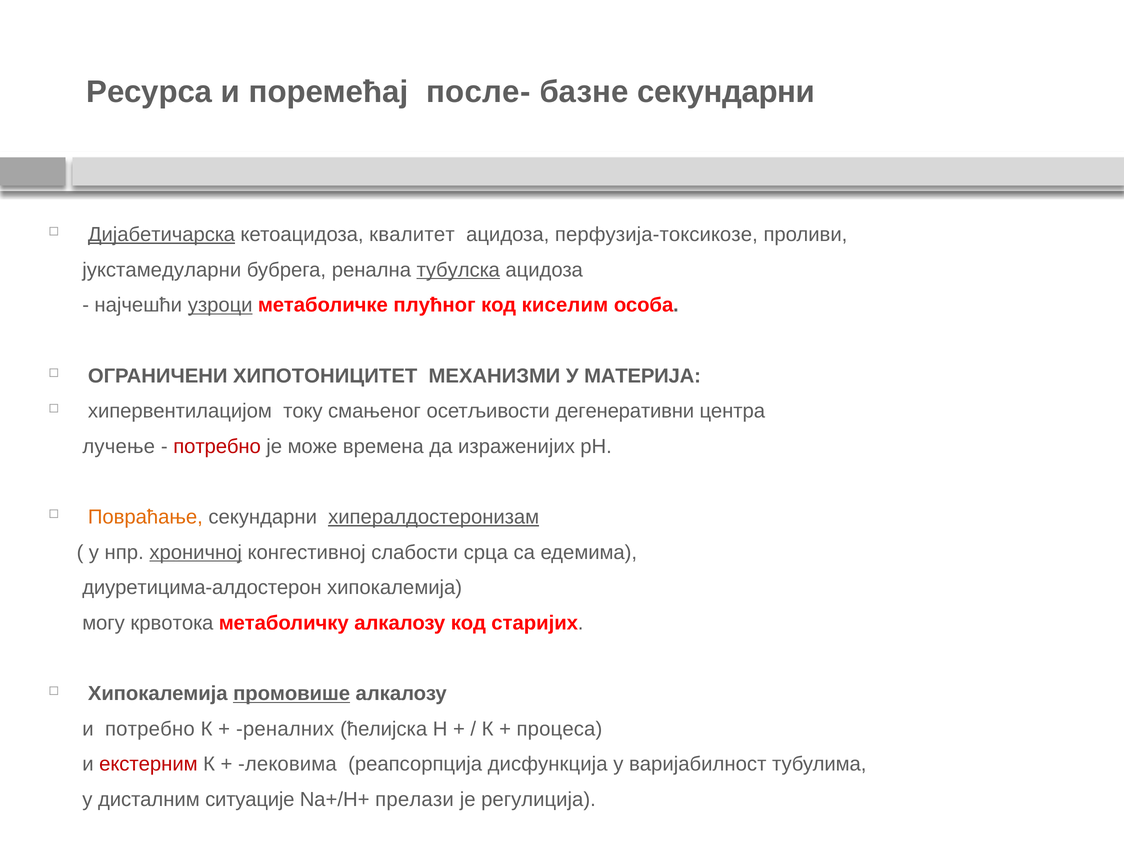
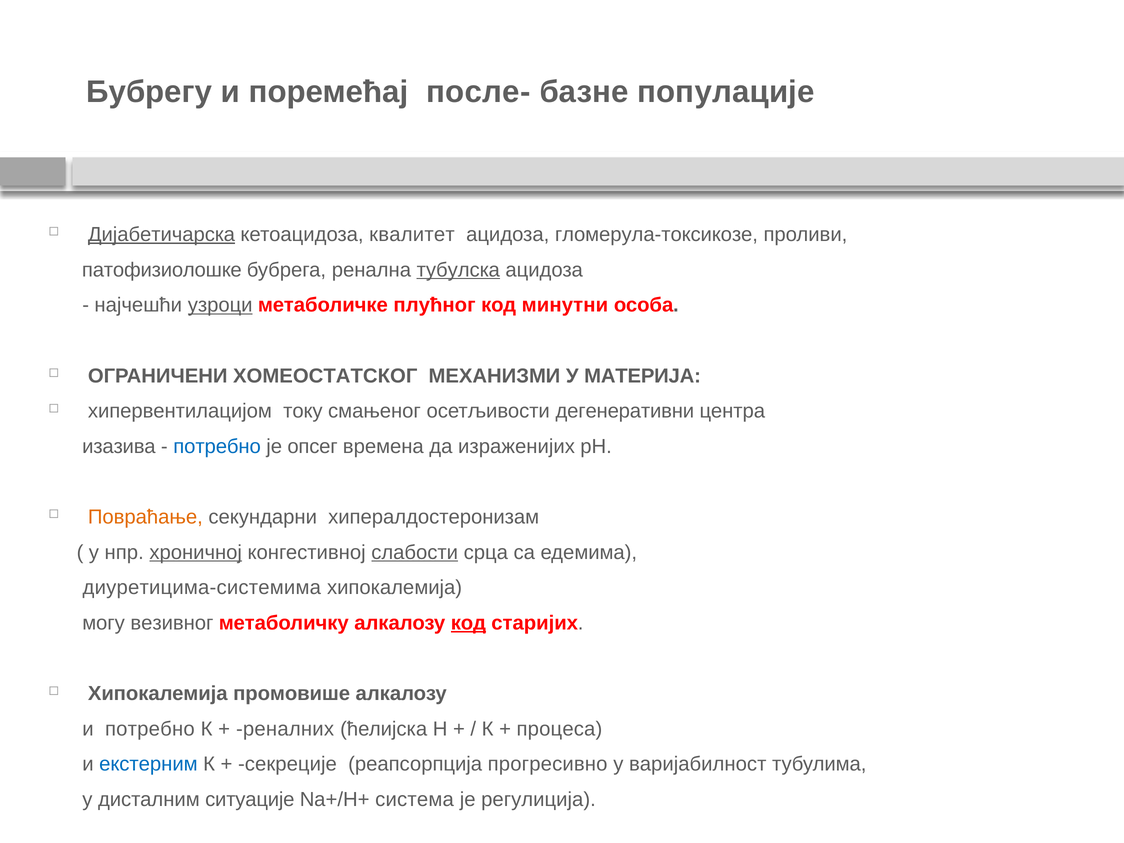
Ресурса: Ресурса -> Бубрегу (149, 92)
базне секундарни: секундарни -> популације (726, 92)
перфузија-токсикозе: перфузија-токсикозе -> гломерула-токсикозе (656, 235)
јукстамедуларни: јукстамедуларни -> патофизиолошке (162, 270)
киселим: киселим -> минутни (565, 305)
ХИПОТОНИЦИТЕТ: ХИПОТОНИЦИТЕТ -> ХОМЕОСТАТСКОГ (325, 376)
лучење: лучење -> изазива (119, 446)
потребно colour: red -> blue (217, 446)
може: може -> опсег (313, 446)
хипералдостеронизам underline: present -> none (434, 517)
слабости underline: none -> present (415, 552)
диуретицима-алдостерон: диуретицима-алдостерон -> диуретицима-системима (202, 588)
крвотока: крвотока -> везивног (172, 623)
код underline: none -> present (468, 623)
промовише underline: present -> none (292, 694)
екстерним colour: red -> blue (148, 764)
лековима: лековима -> секреције (287, 764)
дисфункција: дисфункција -> прогресивно (548, 764)
прелази: прелази -> система (415, 800)
